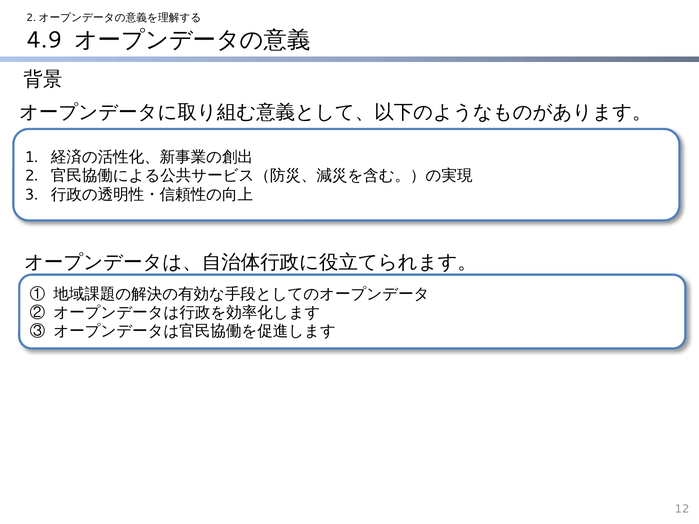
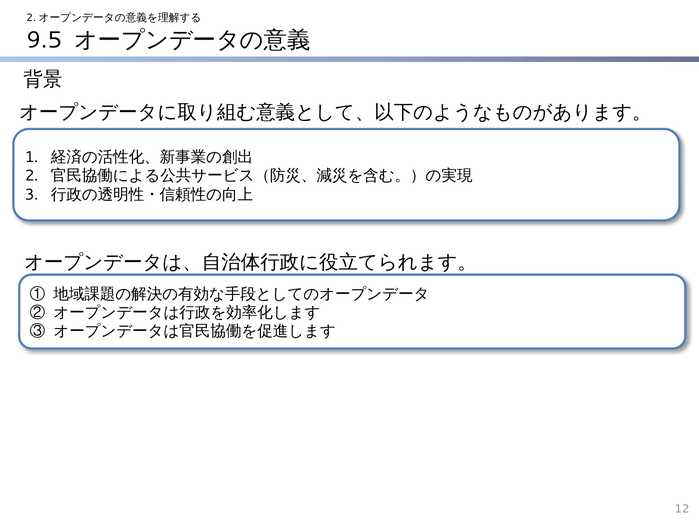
4.9: 4.9 -> 9.5 (44, 40)
